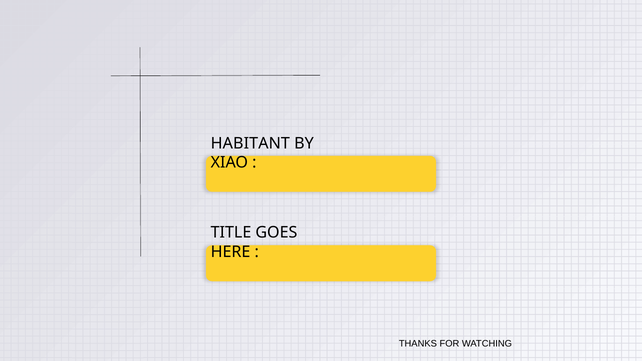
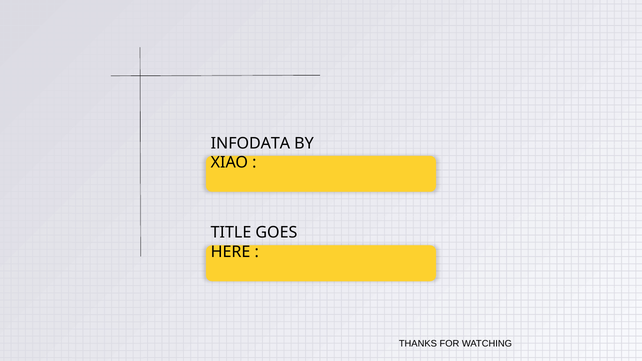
HABITANT: HABITANT -> INFODATA (250, 143)
